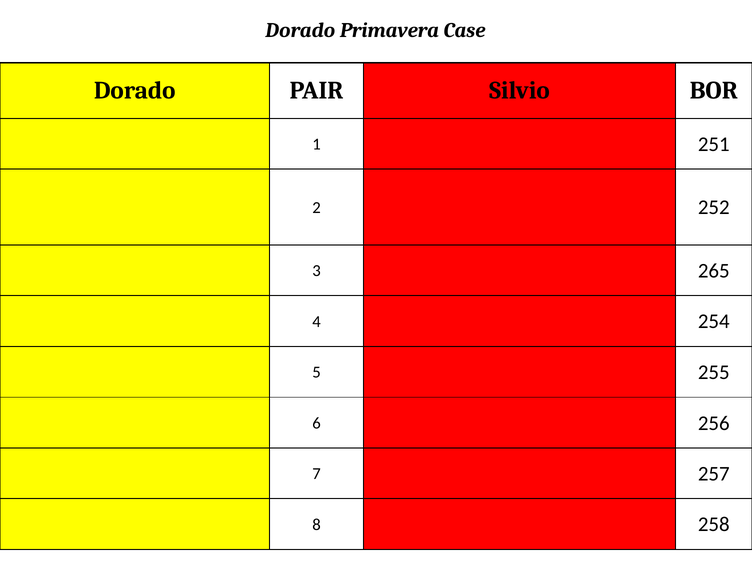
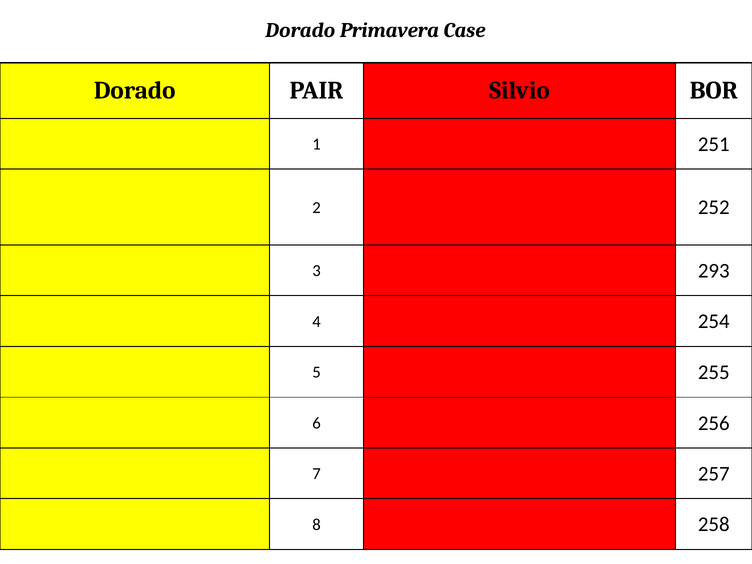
265: 265 -> 293 (714, 271)
